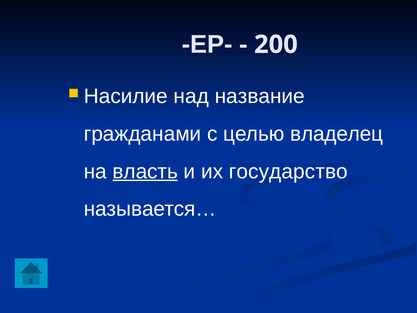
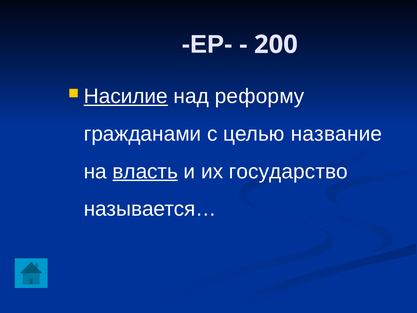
Насилие underline: none -> present (126, 96)
название: название -> реформу (260, 96)
владелец: владелец -> название (337, 134)
